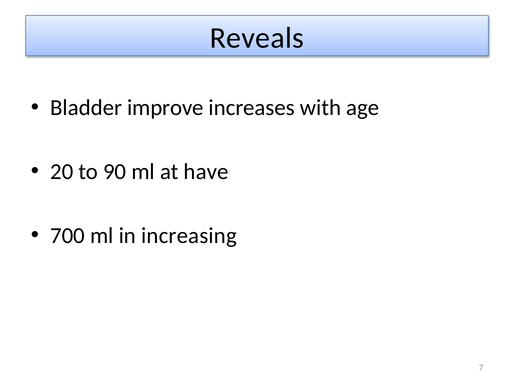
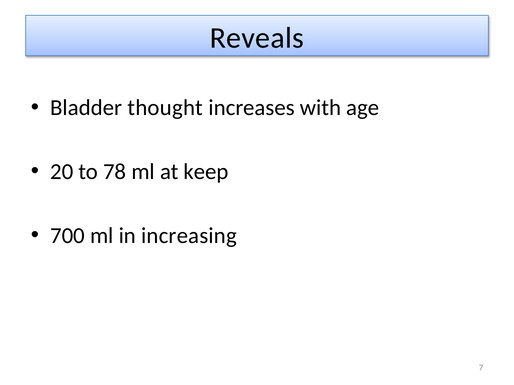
improve: improve -> thought (165, 108)
90: 90 -> 78 (115, 172)
have: have -> keep (206, 172)
